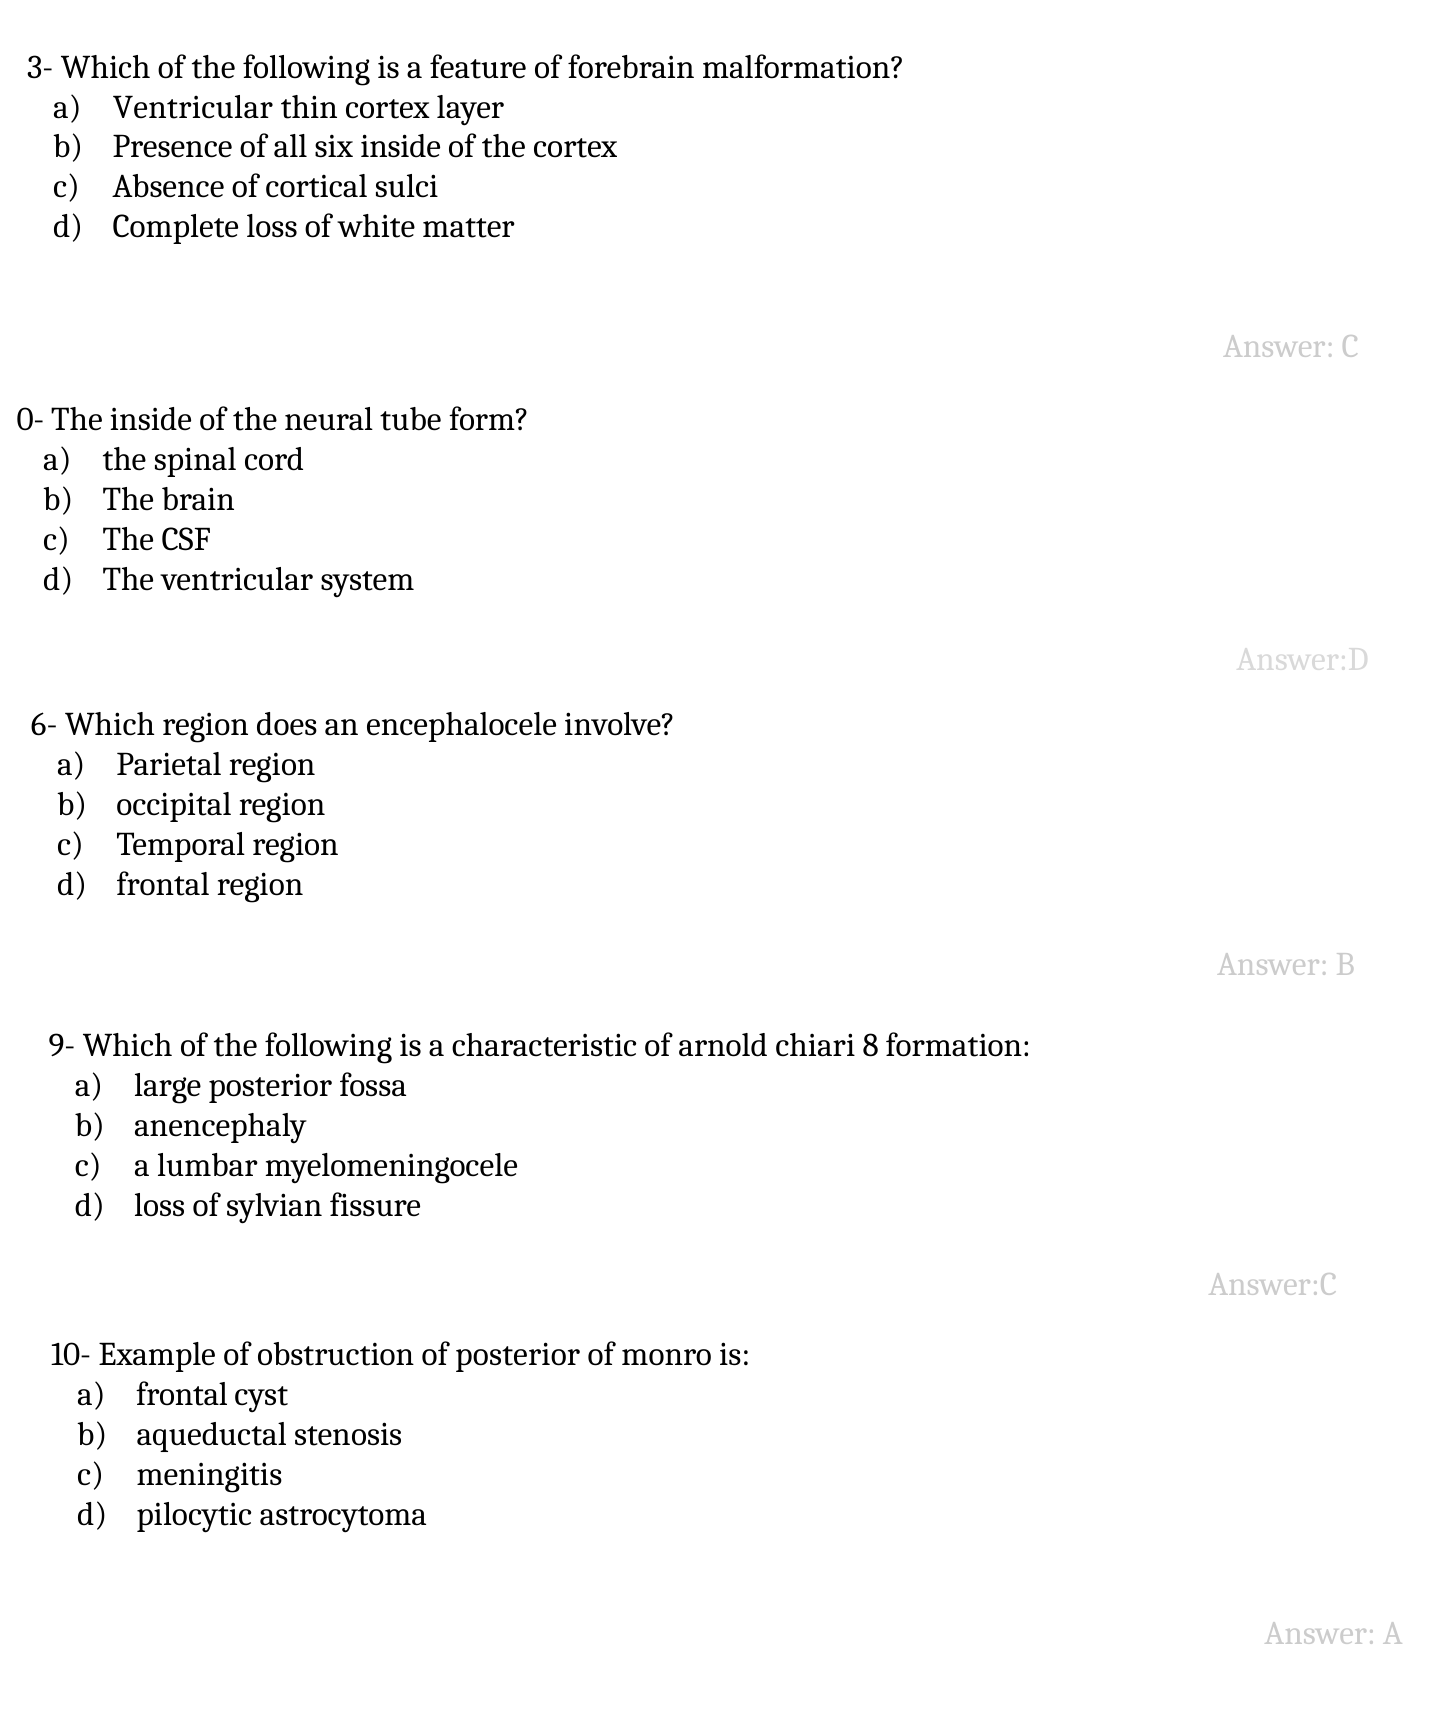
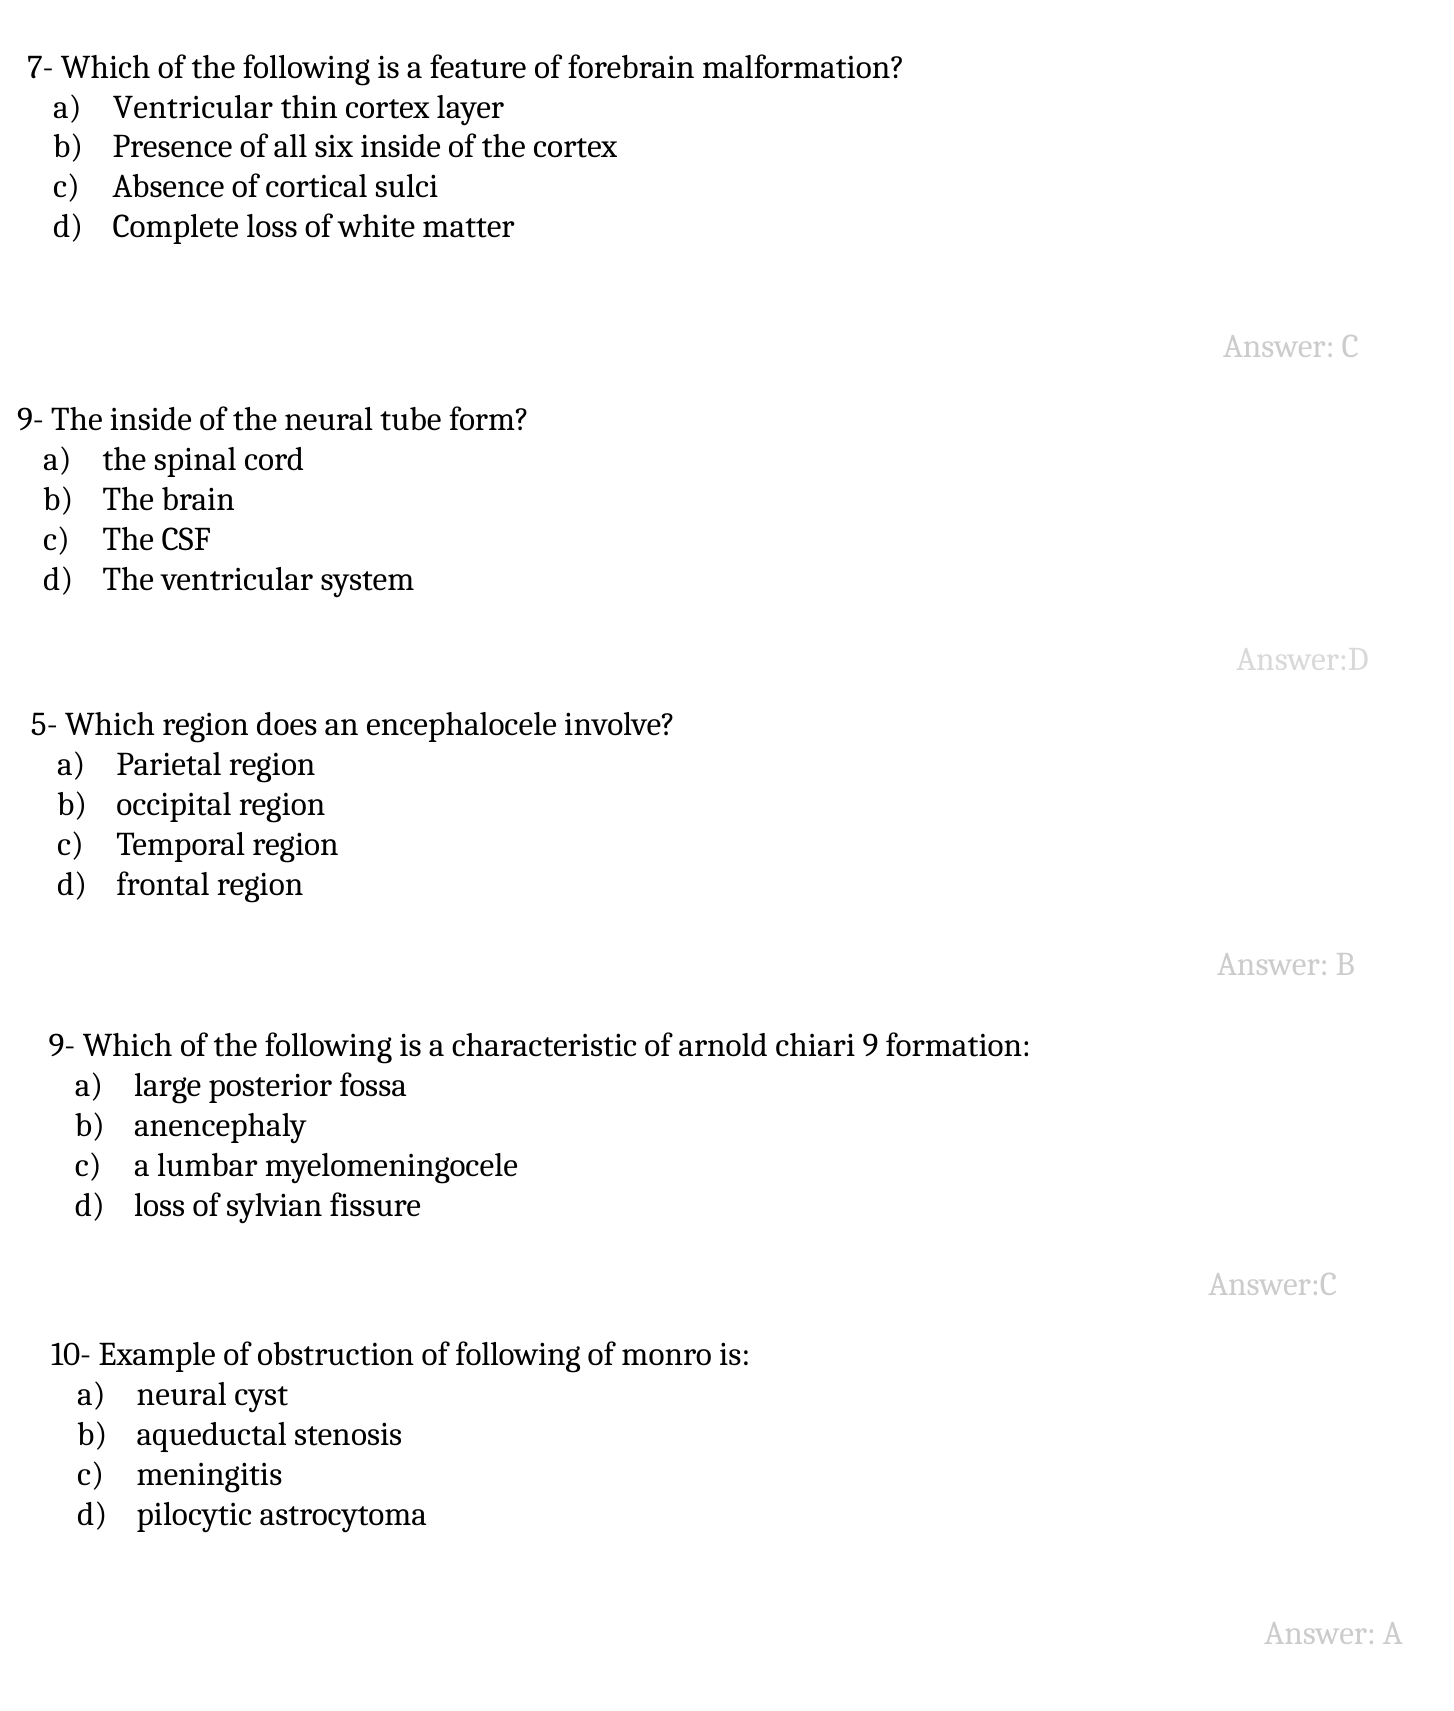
3-: 3- -> 7- (40, 67)
0-: 0- -> 9- (30, 419)
6-: 6- -> 5- (44, 724)
8: 8 -> 9 (871, 1045)
of posterior: posterior -> following (518, 1354)
a frontal: frontal -> neural (182, 1394)
